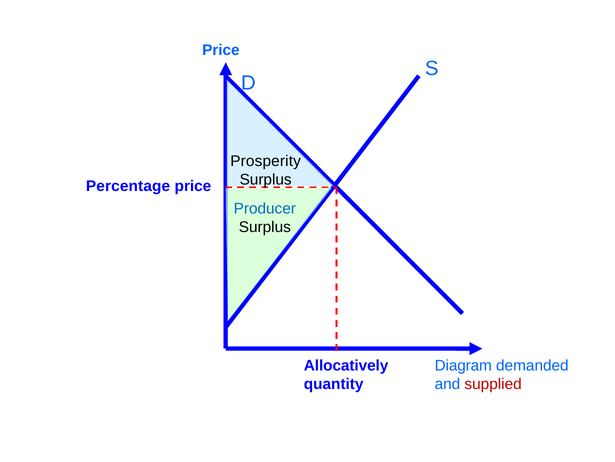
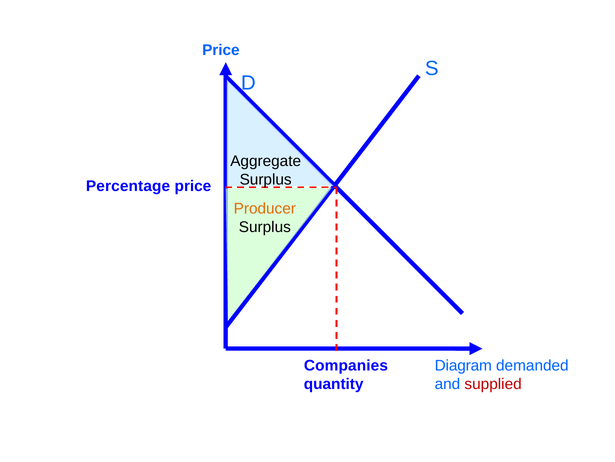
Prosperity: Prosperity -> Aggregate (266, 161)
Producer colour: blue -> orange (265, 208)
Allocatively: Allocatively -> Companies (346, 365)
